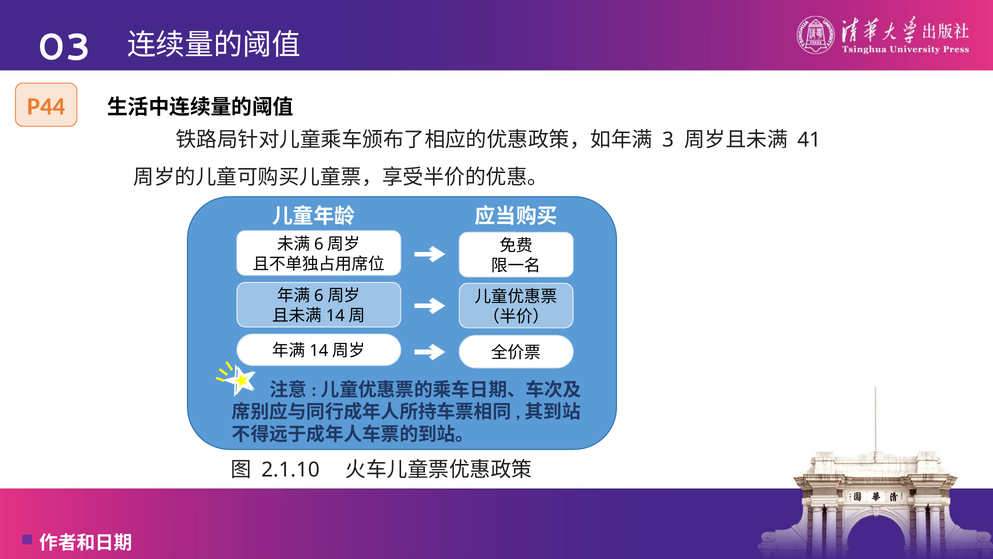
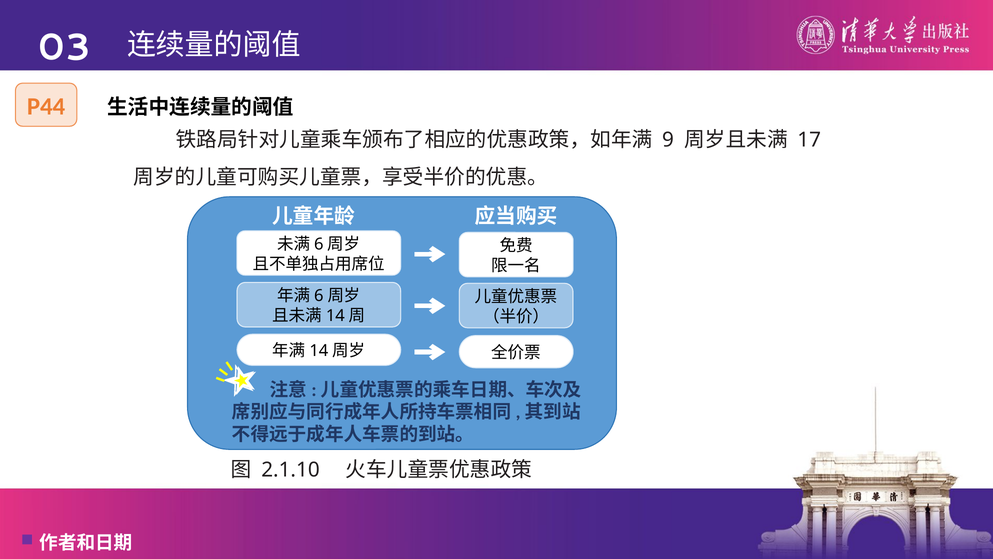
3: 3 -> 9 (668, 140)
41: 41 -> 17 (809, 140)
